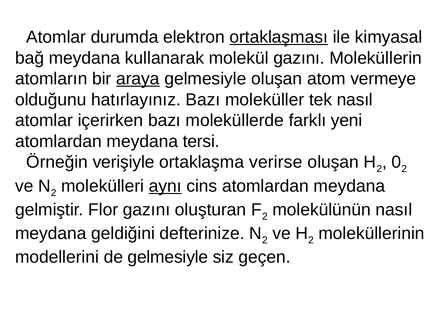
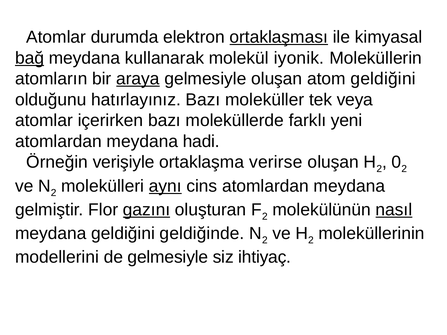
bağ underline: none -> present (30, 58)
molekül gazını: gazını -> iyonik (299, 58)
atom vermeye: vermeye -> geldiğini (383, 79)
tek nasıl: nasıl -> veya (355, 100)
tersi: tersi -> hadi (201, 141)
gazını underline: none -> present (147, 210)
nasıl underline: none -> present (394, 210)
defterinize: defterinize -> geldiğinde (202, 234)
geçen: geçen -> ihtiyaç (265, 257)
